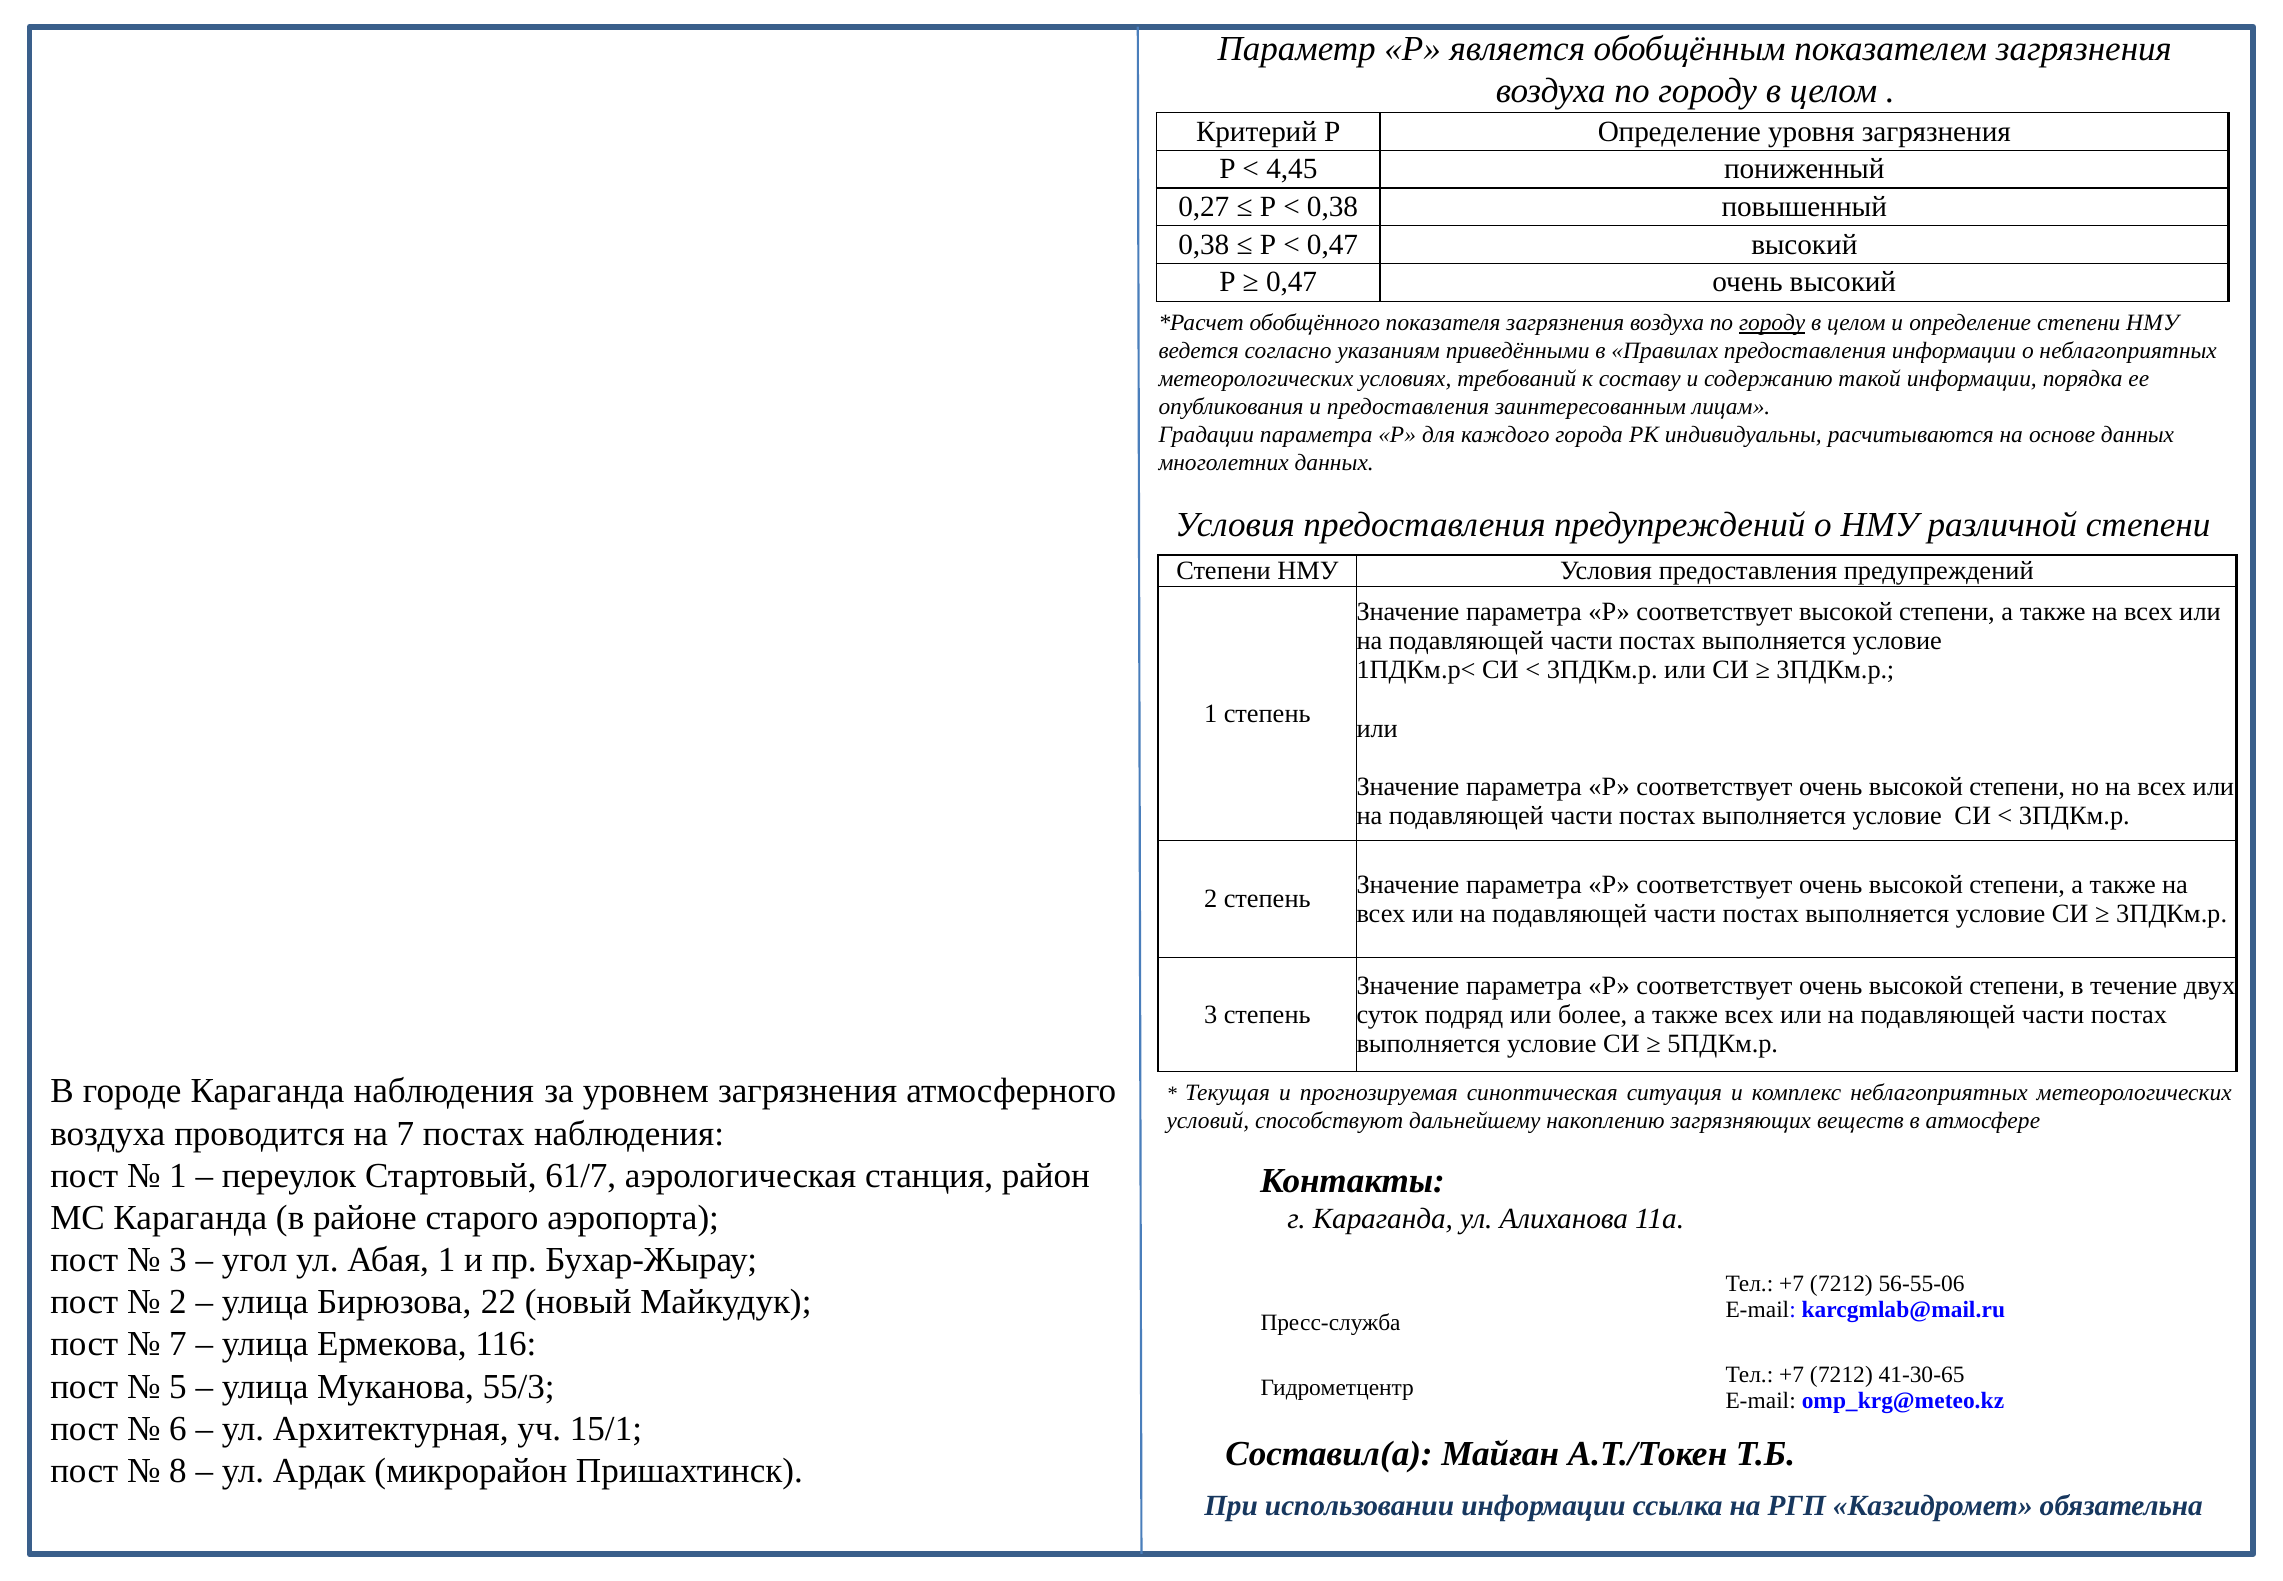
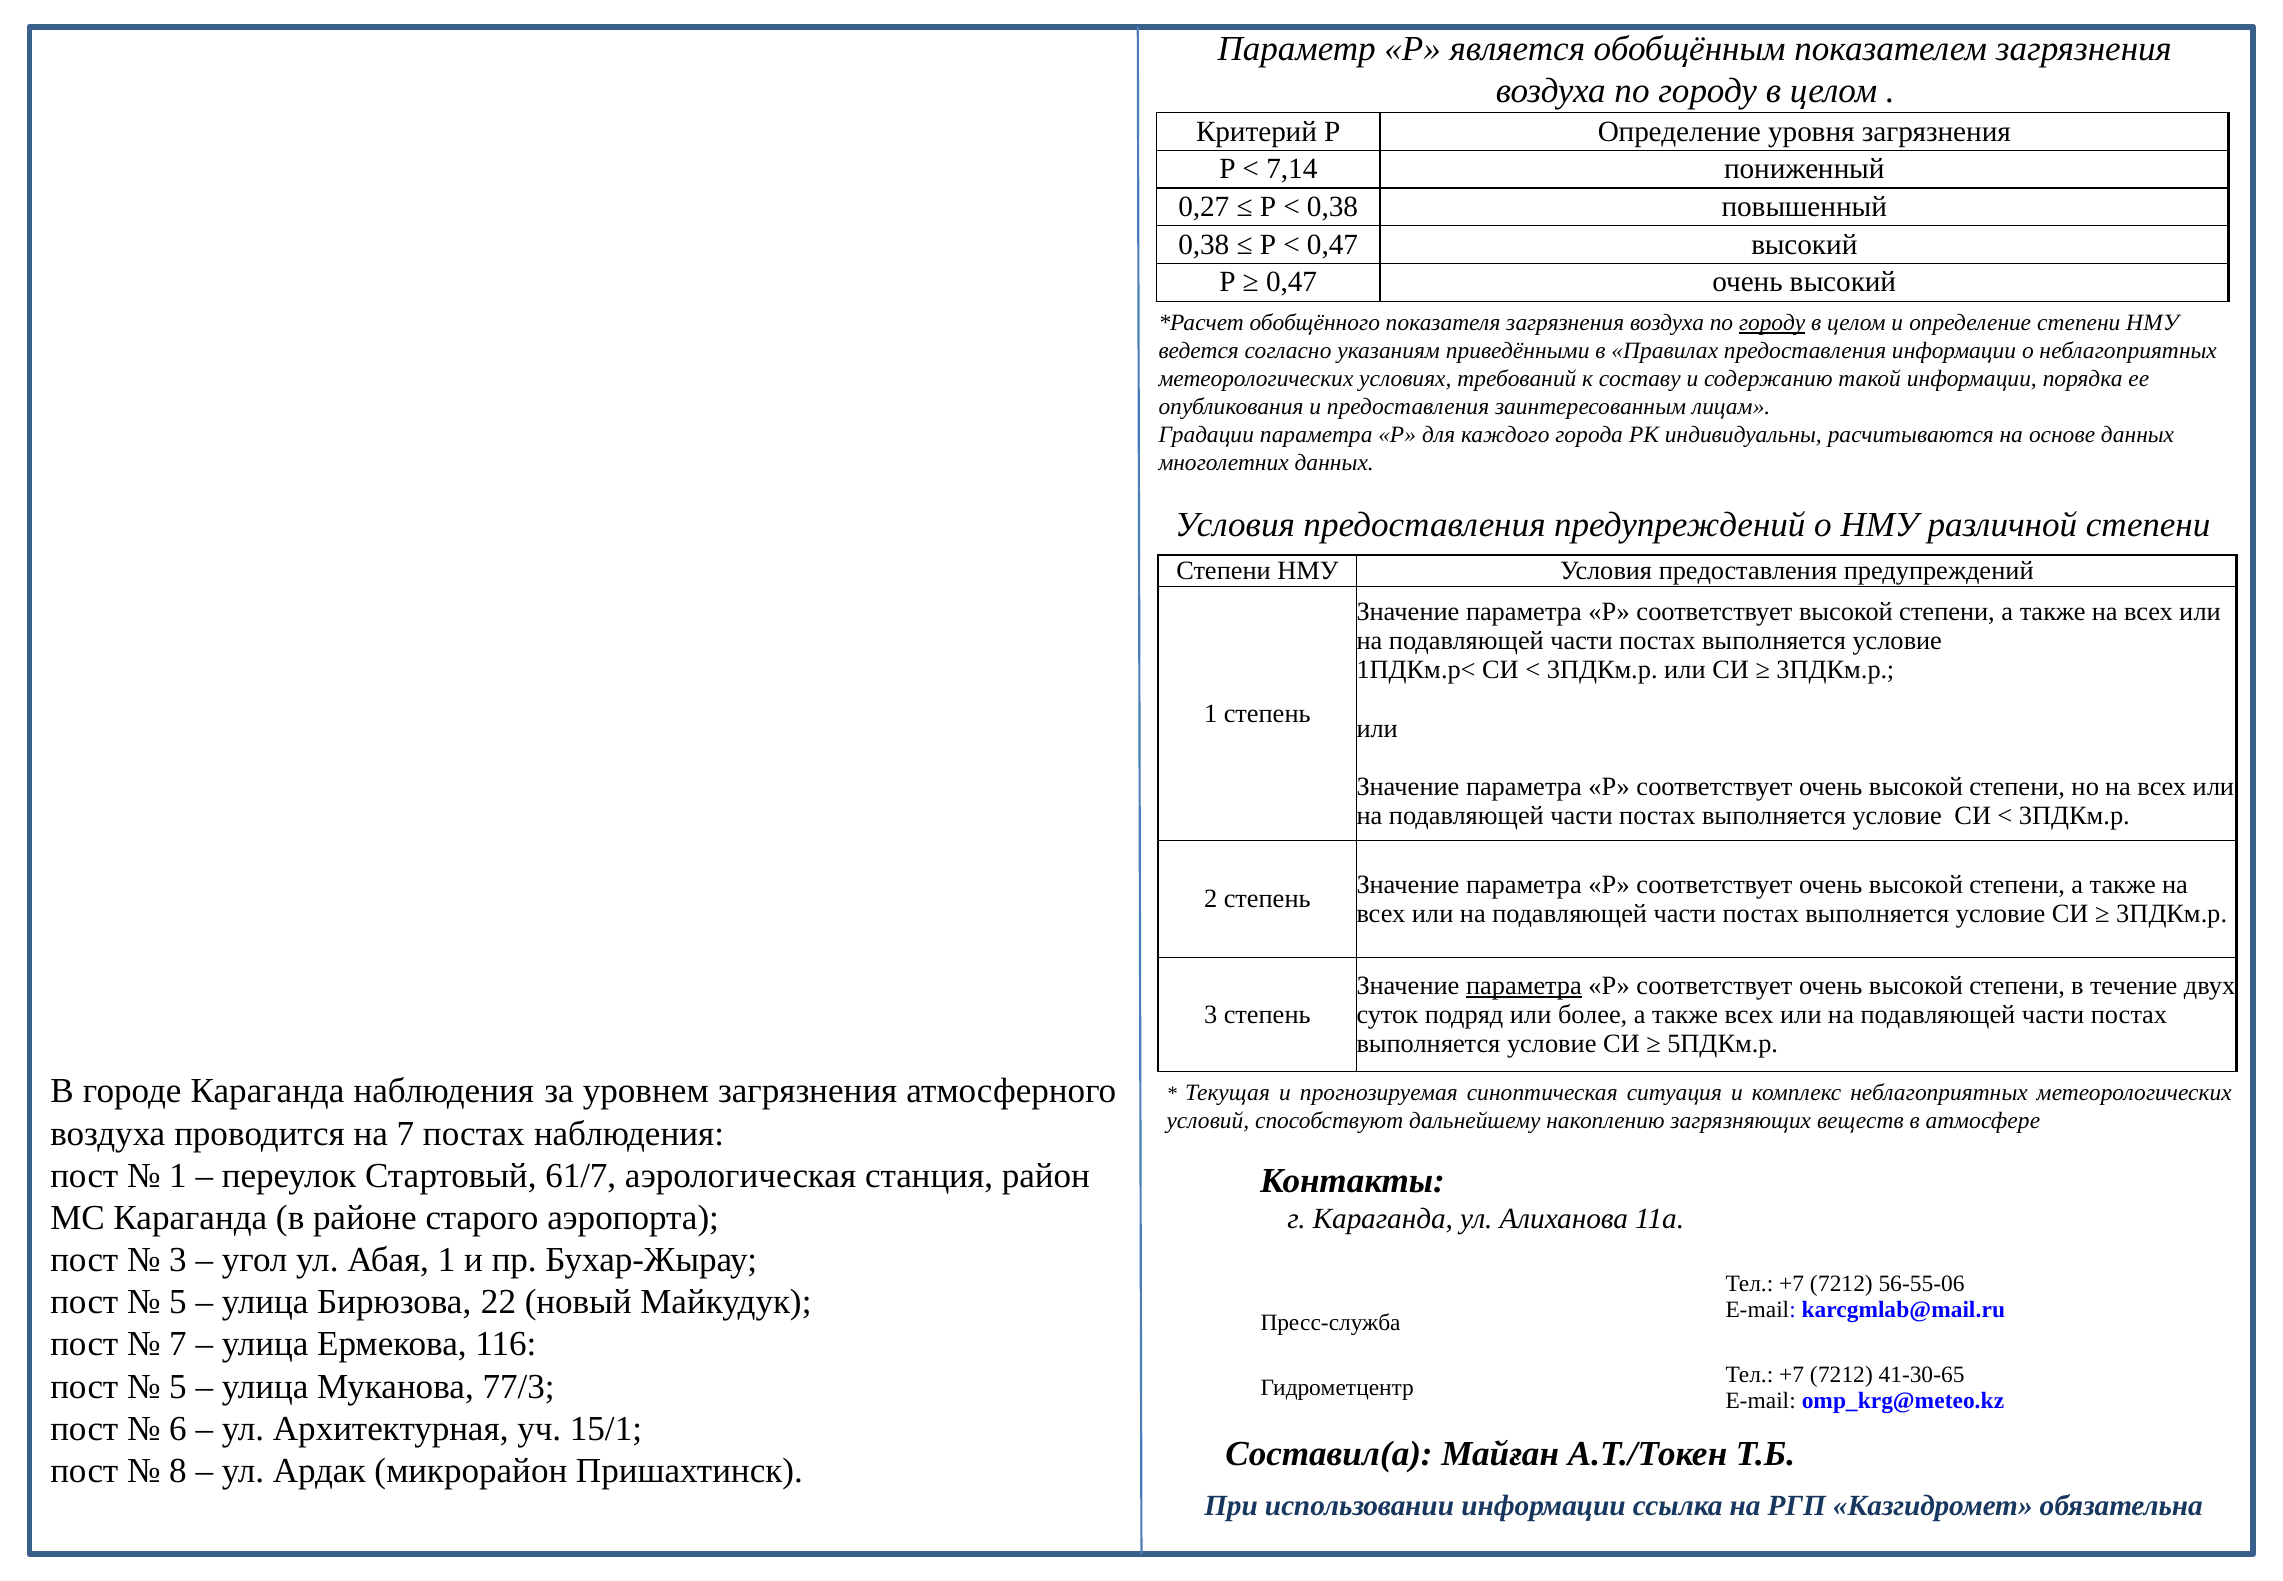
4,45: 4,45 -> 7,14 (1292, 169)
параметра underline: none -> present (1524, 985)
2: 2 -> 5 (178, 1302)
55/3: 55/3 -> 77/3 (519, 1386)
